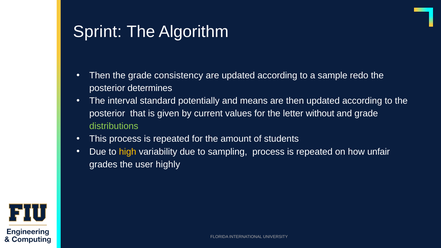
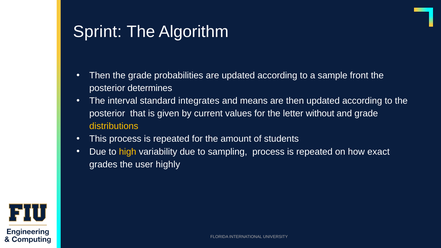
consistency: consistency -> probabilities (179, 76)
redo: redo -> front (359, 76)
potentially: potentially -> integrates (199, 101)
distributions colour: light green -> yellow (114, 126)
unfair: unfair -> exact (379, 152)
